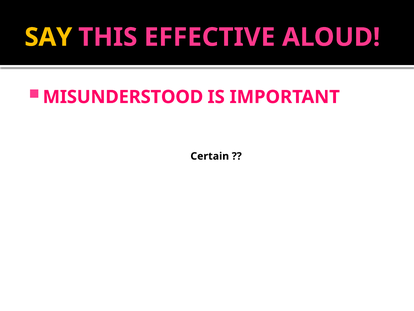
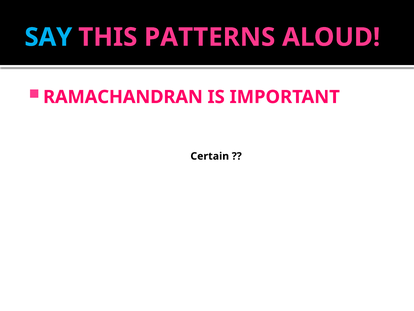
SAY colour: yellow -> light blue (48, 37)
EFFECTIVE: EFFECTIVE -> PATTERNS (210, 37)
MISUNDERSTOOD: MISUNDERSTOOD -> RAMACHANDRAN (123, 97)
